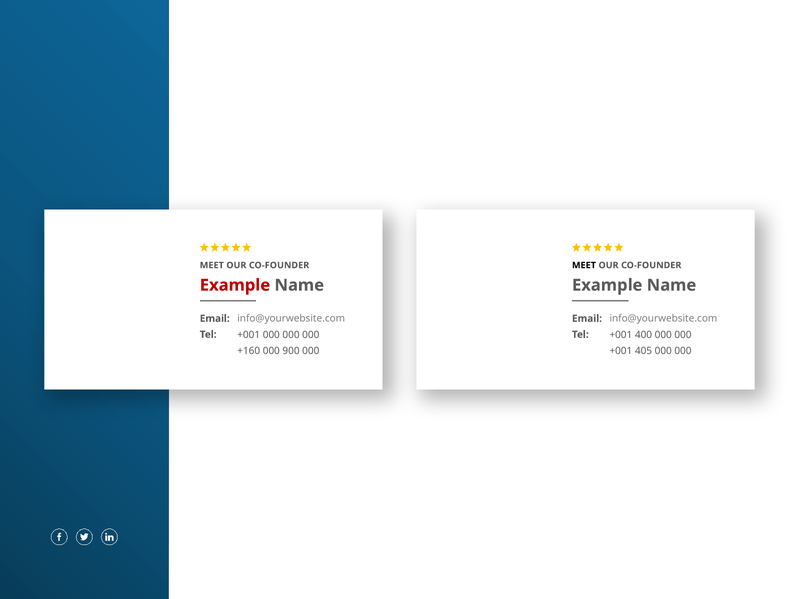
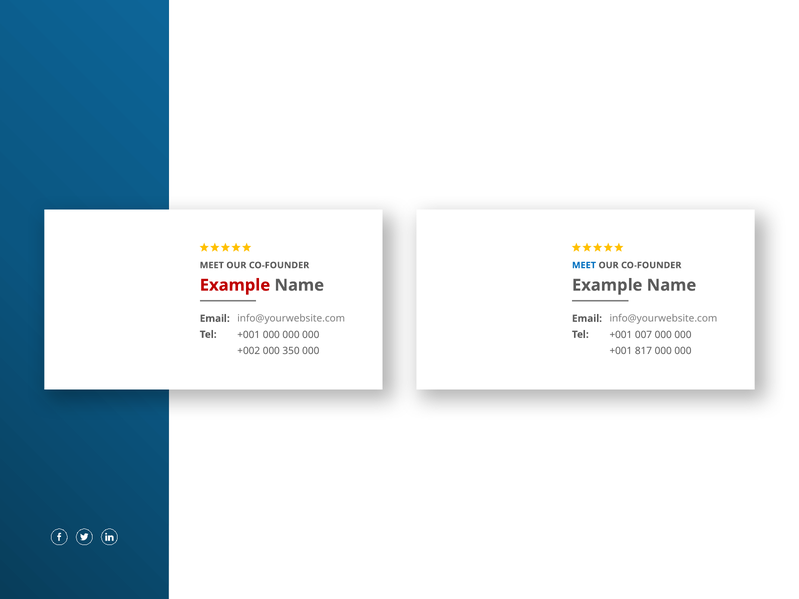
MEET colour: black -> blue (584, 265)
400: 400 -> 007 (644, 335)
+160: +160 -> +002 (249, 351)
900: 900 -> 350 (291, 351)
405: 405 -> 817 (644, 351)
